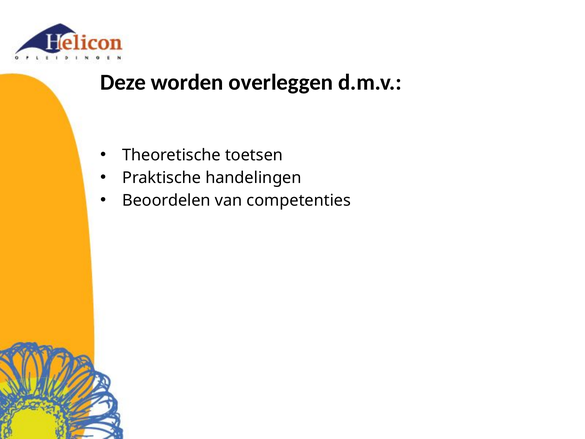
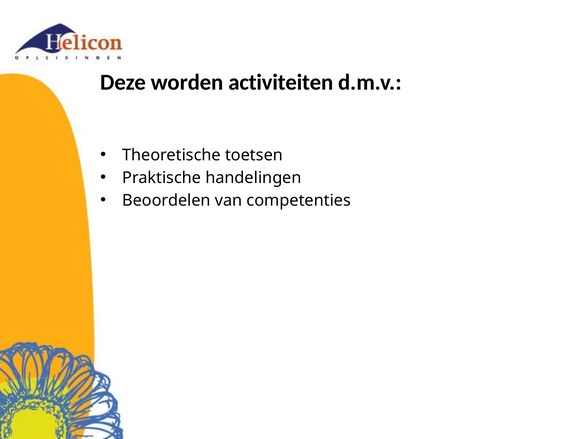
overleggen: overleggen -> activiteiten (281, 82)
